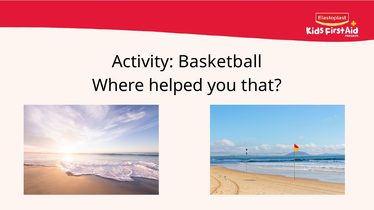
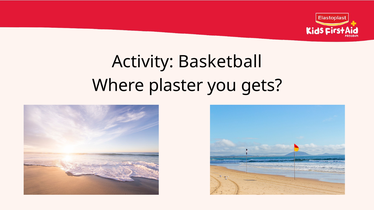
helped: helped -> plaster (176, 86)
that: that -> gets (262, 86)
